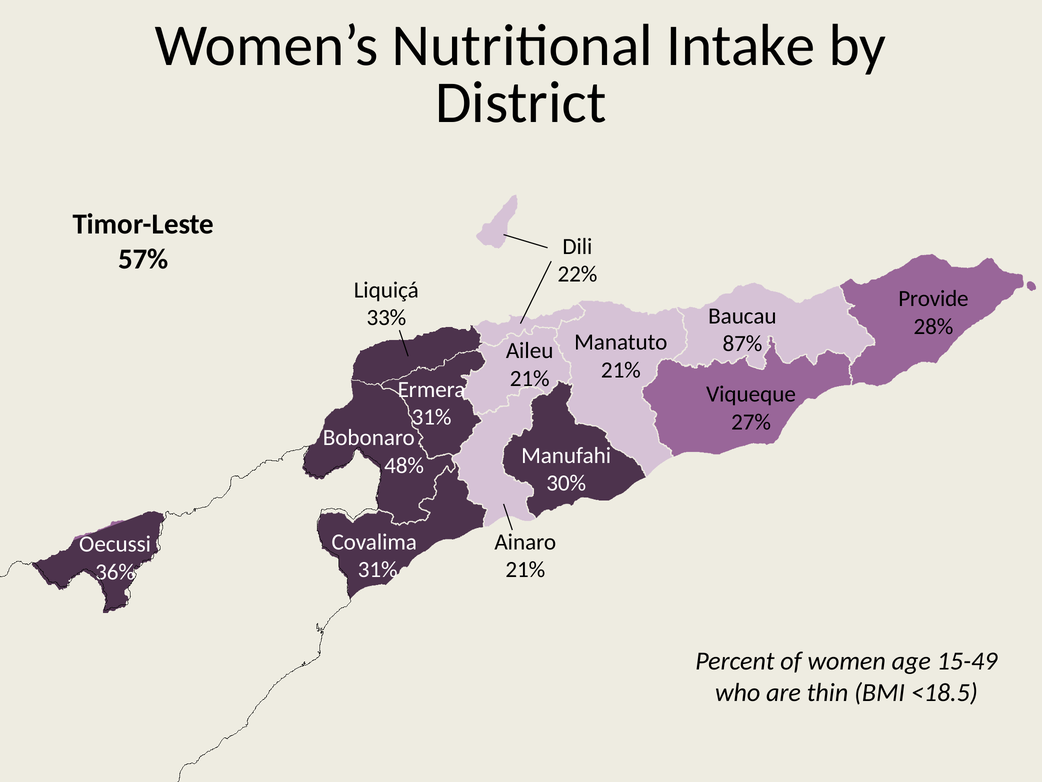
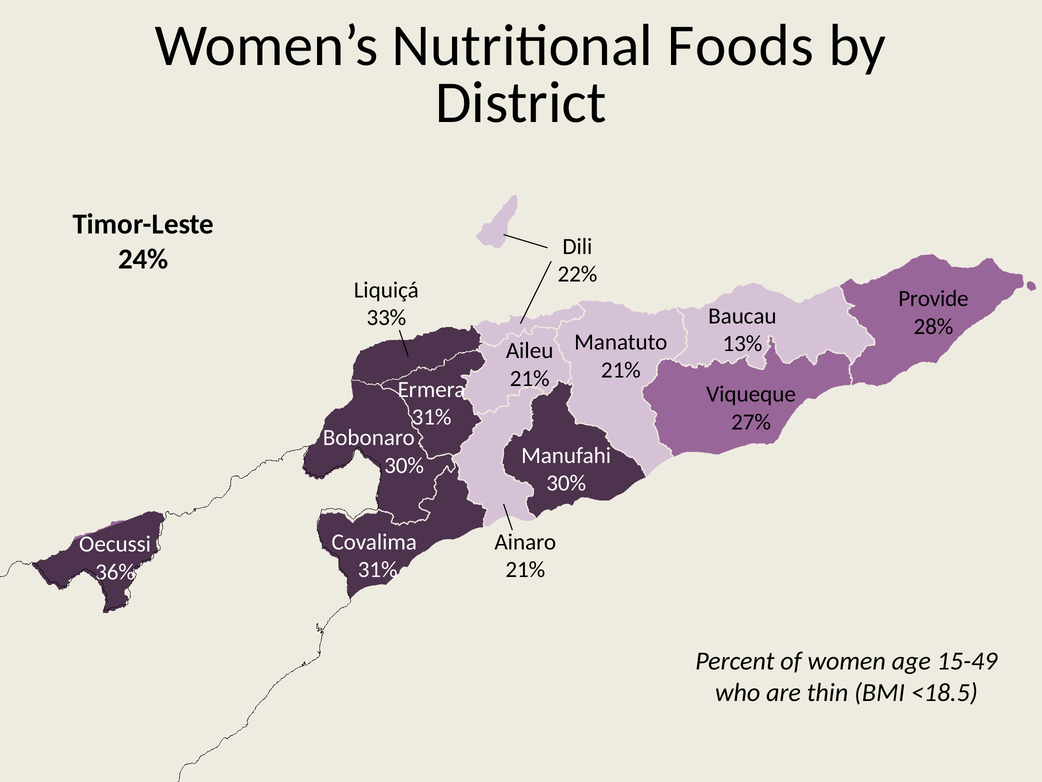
Intake: Intake -> Foods (740, 46)
57%: 57% -> 24% (143, 259)
87%: 87% -> 13% (742, 344)
48%: 48% -> 30% (404, 465)
